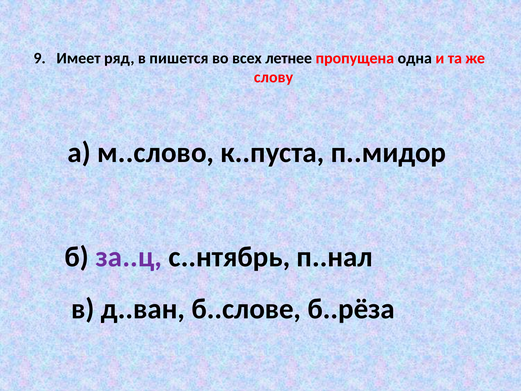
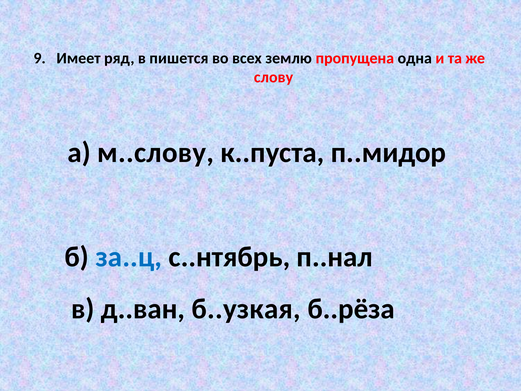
летнее: летнее -> землю (289, 58)
м..слово: м..слово -> м..слову (156, 153)
за..ц colour: purple -> blue (129, 257)
б..слове: б..слове -> б..узкая (246, 309)
